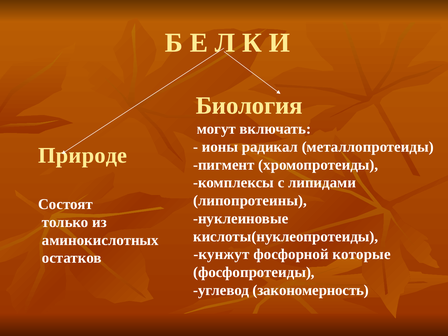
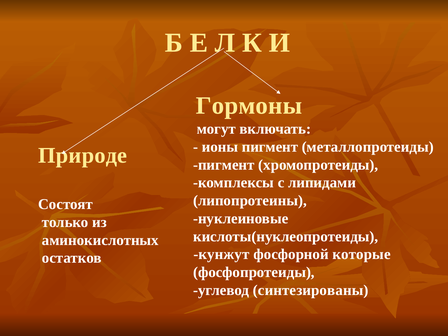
Биология: Биология -> Гормоны (249, 106)
ионы радикал: радикал -> пигмент (270, 147)
закономерность: закономерность -> синтезированы (311, 290)
